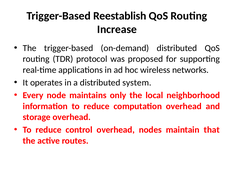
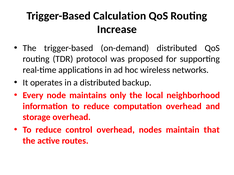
Reestablish: Reestablish -> Calculation (120, 16)
system: system -> backup (137, 83)
